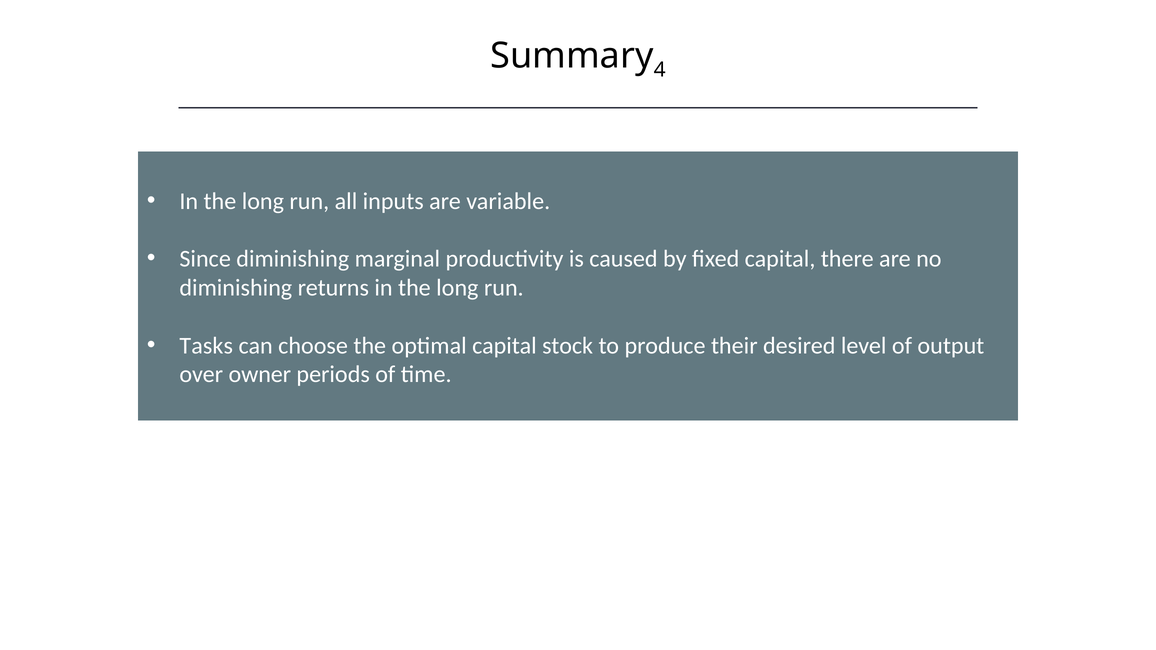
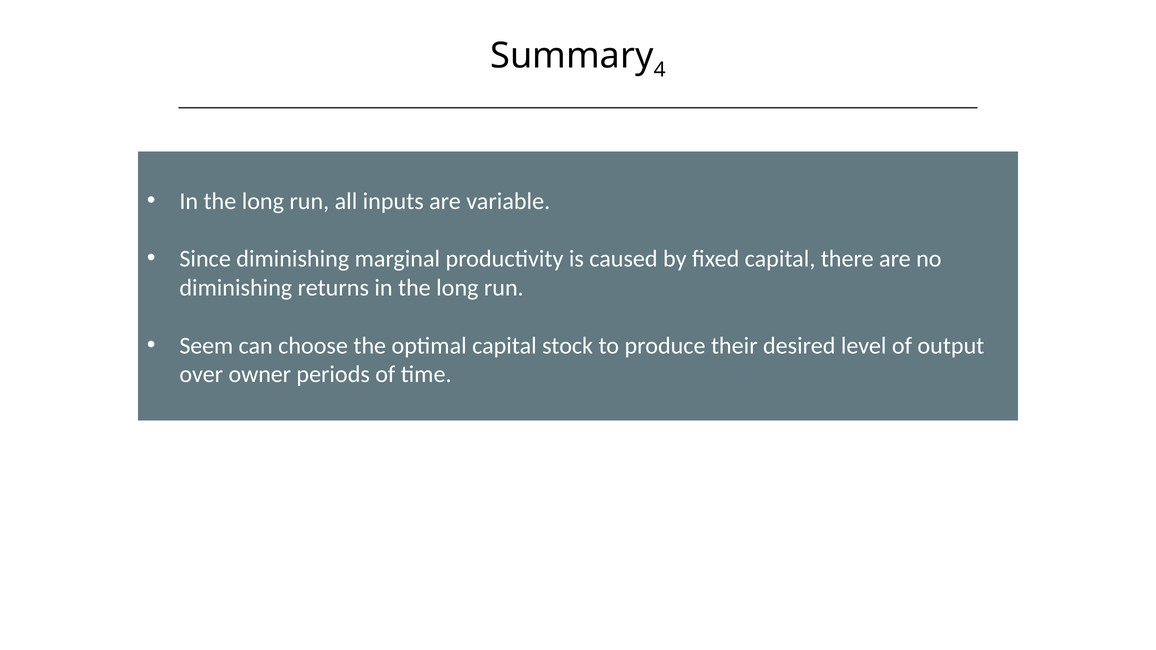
Tasks: Tasks -> Seem (206, 346)
